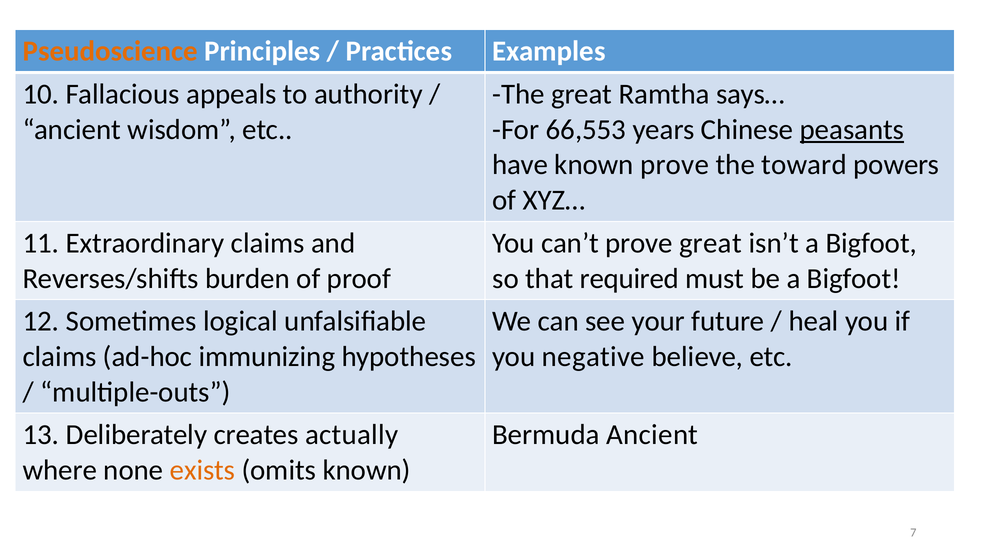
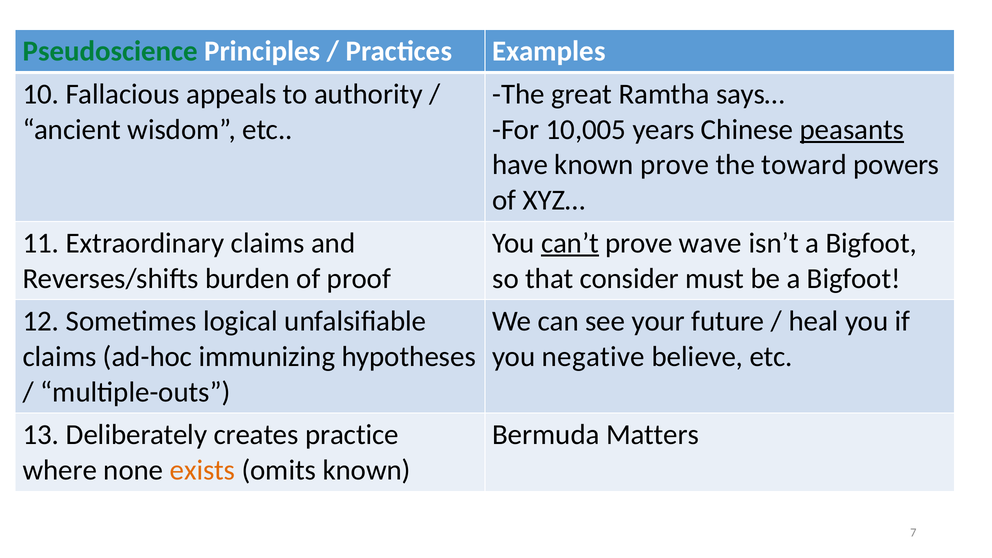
Pseudoscience colour: orange -> green (110, 51)
66,553: 66,553 -> 10,005 (586, 130)
can’t underline: none -> present (570, 243)
prove great: great -> wave (710, 243)
required: required -> consider (629, 278)
actually: actually -> practice (352, 435)
Bermuda Ancient: Ancient -> Matters (653, 435)
